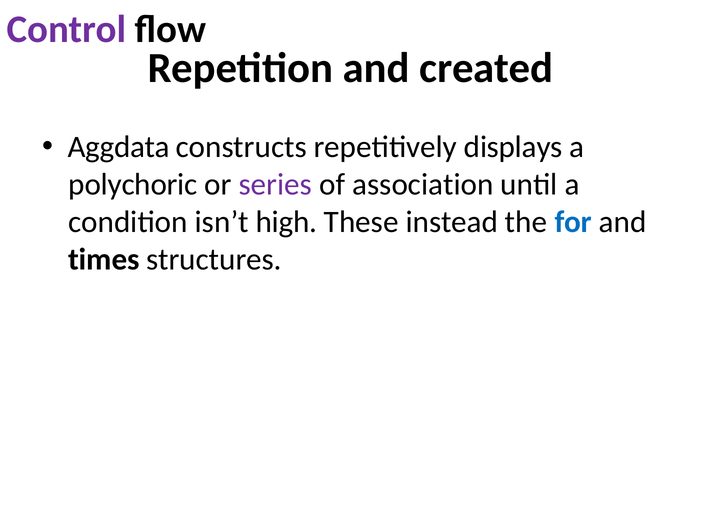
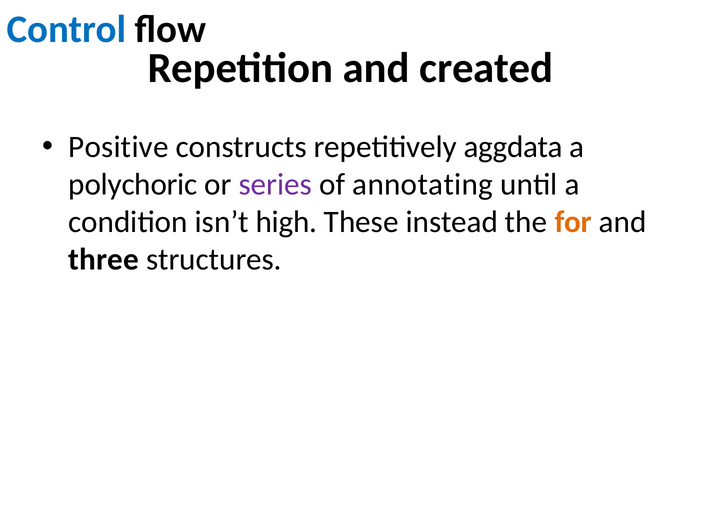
Control colour: purple -> blue (67, 30)
Aggdata: Aggdata -> Positive (119, 147)
displays: displays -> aggdata (513, 147)
association: association -> annotating (423, 184)
for colour: blue -> orange (573, 222)
times: times -> three (104, 259)
